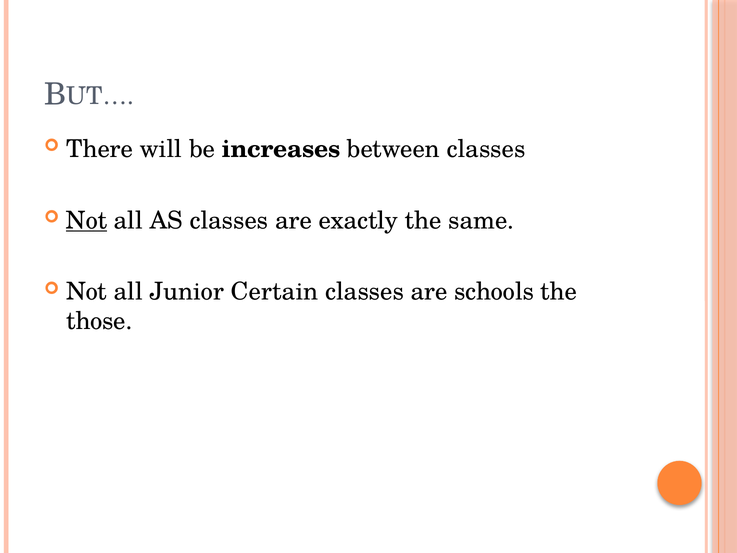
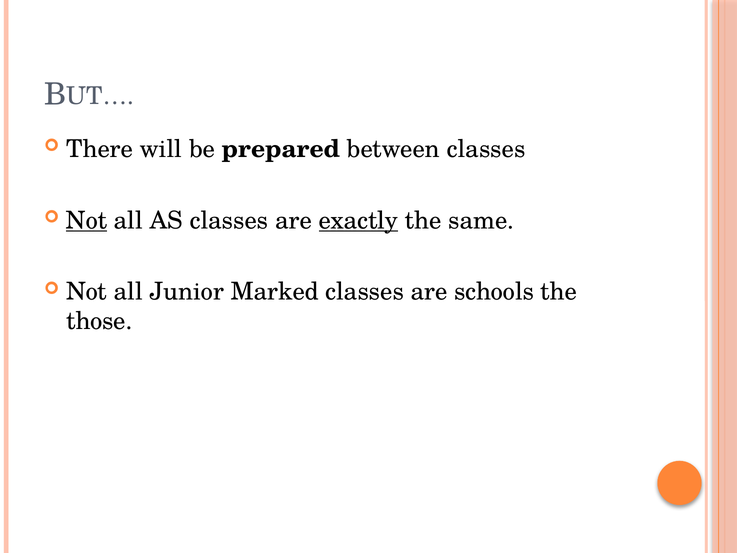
increases: increases -> prepared (281, 149)
exactly underline: none -> present (358, 220)
Certain: Certain -> Marked (275, 292)
